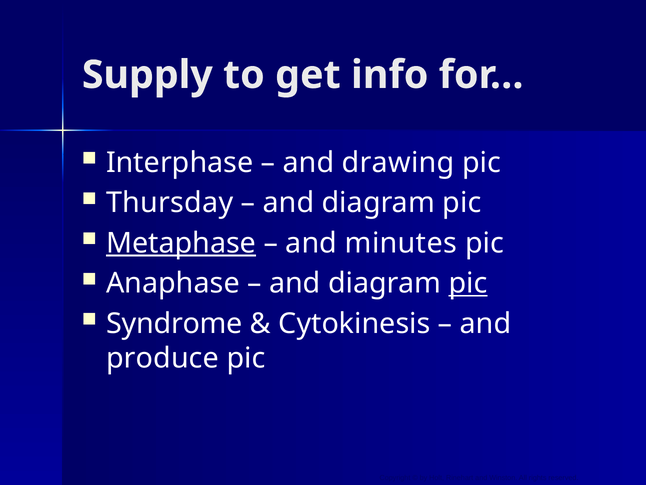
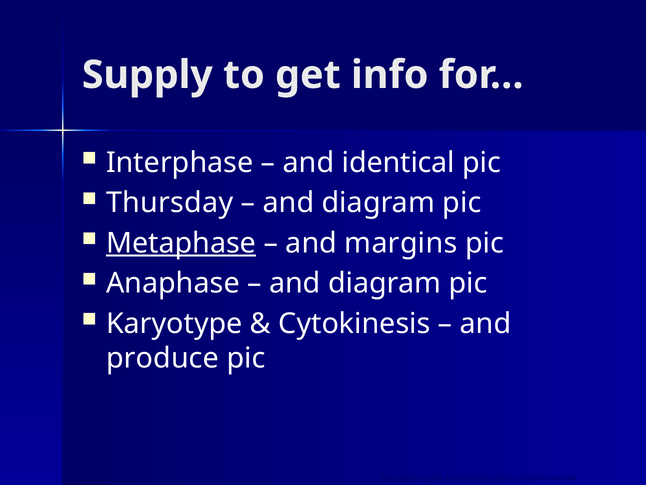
drawing: drawing -> identical (398, 162)
minutes: minutes -> margins (401, 243)
pic underline: present -> none (468, 283)
Syndrome: Syndrome -> Karyotype (174, 323)
